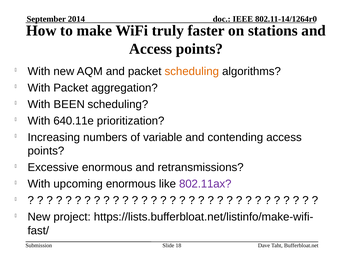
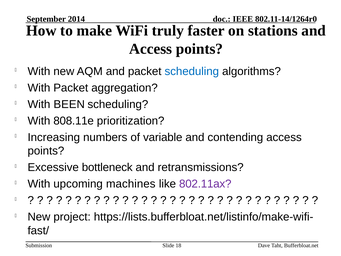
scheduling colour: orange -> blue (192, 71)
640.11e: 640.11e -> 808.11e (74, 121)
Excessive enormous: enormous -> bottleneck (107, 167)
upcoming enormous: enormous -> machines (131, 184)
